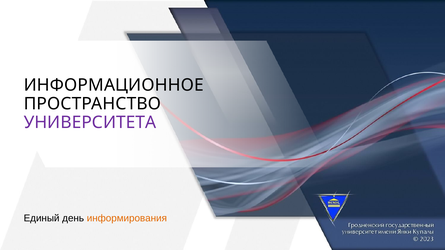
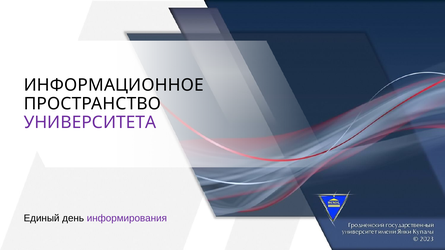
информирования colour: orange -> purple (127, 218)
